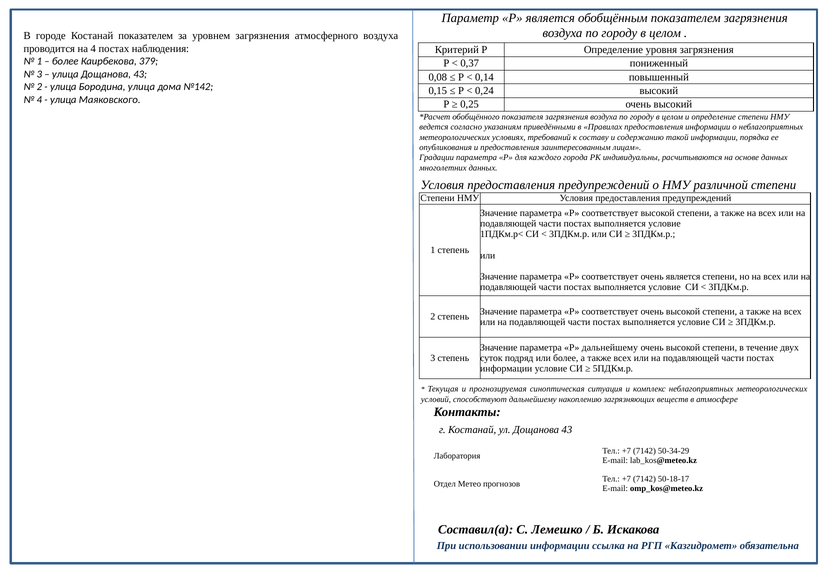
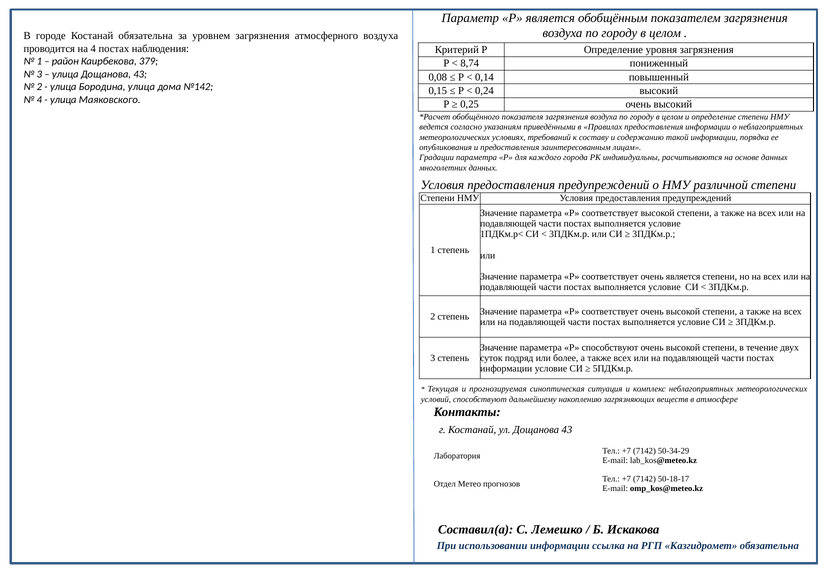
Костанай показателем: показателем -> обязательна (146, 36)
более: более -> район (65, 61)
0,37: 0,37 -> 8,74 (470, 63)
Р дальнейшему: дальнейшему -> способствуют (610, 348)
